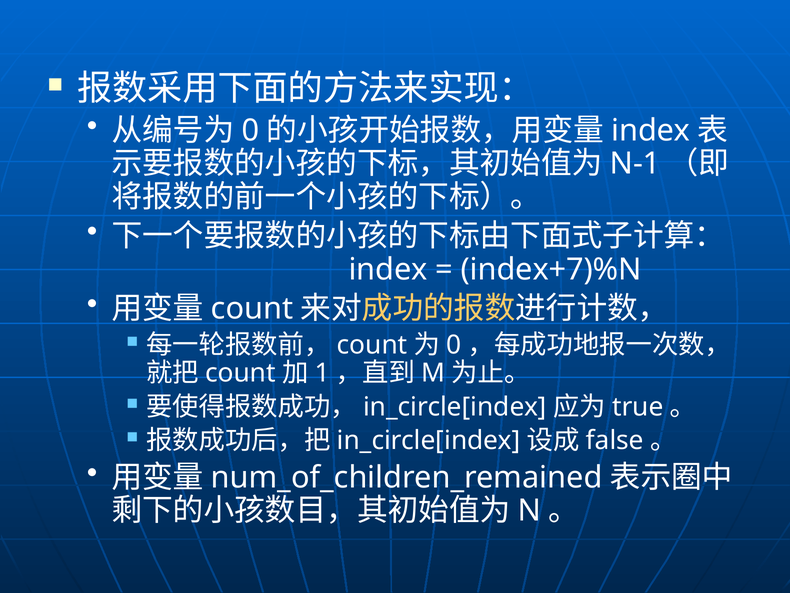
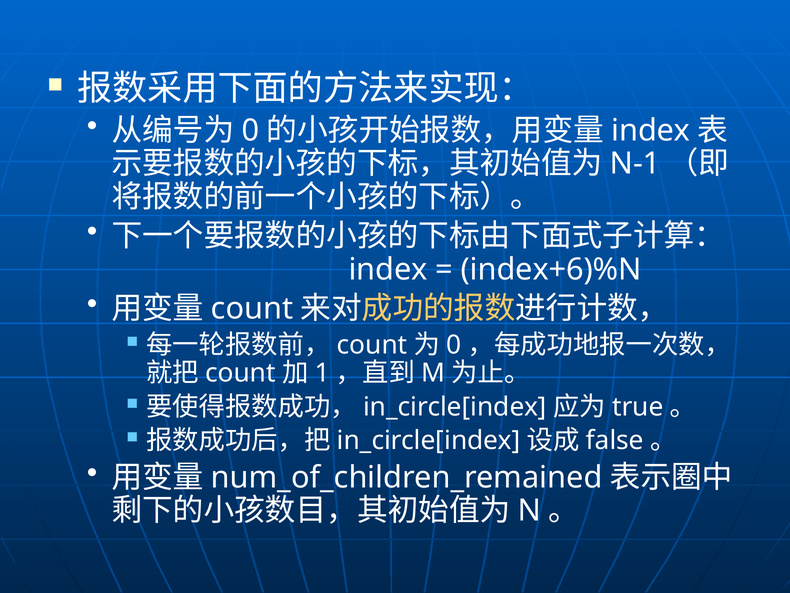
index+7)%N: index+7)%N -> index+6)%N (551, 269)
